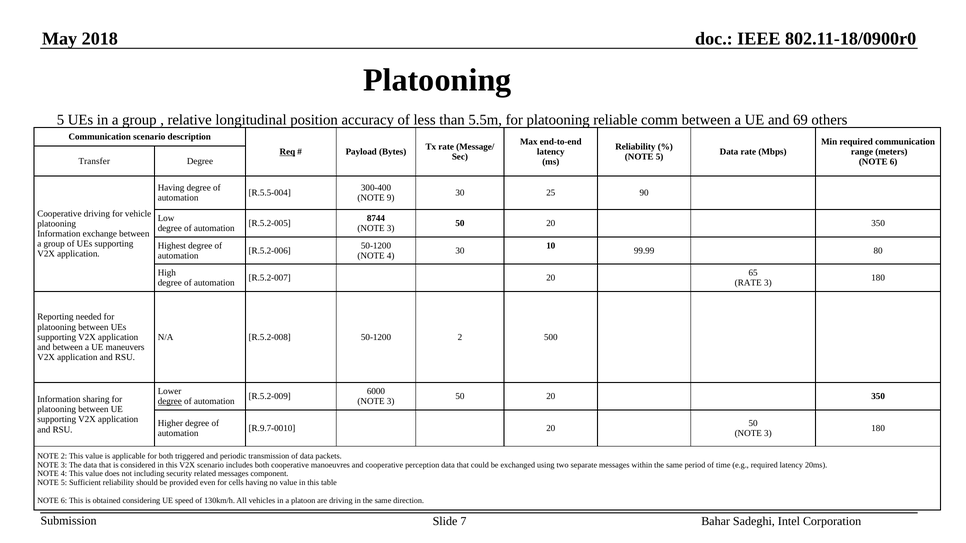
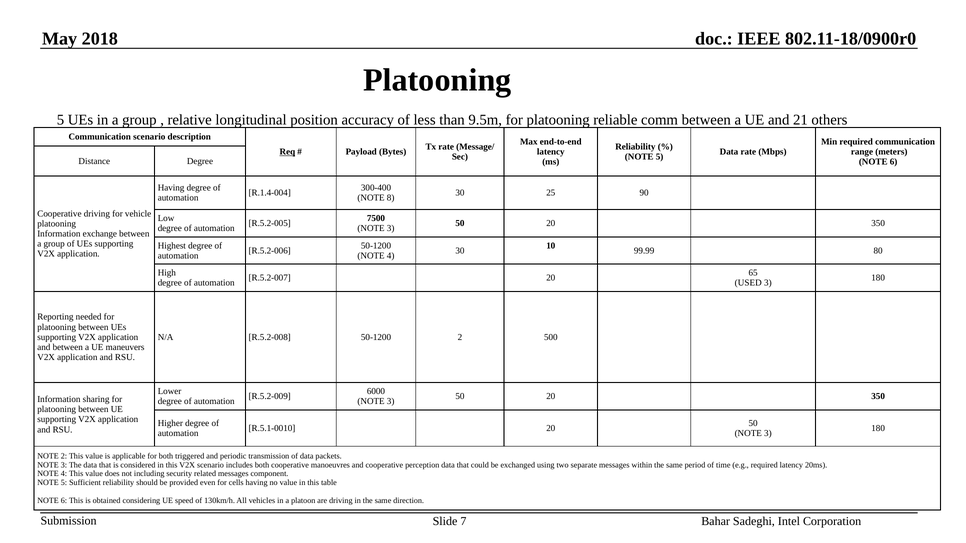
5.5m: 5.5m -> 9.5m (485, 120)
69: 69 -> 21 (800, 120)
Transfer: Transfer -> Distance (94, 161)
R.5.5-004: R.5.5-004 -> R.1.4-004 (270, 193)
9: 9 -> 8 (391, 198)
8744: 8744 -> 7500 (376, 218)
RATE: RATE -> USED (748, 283)
degree underline: present -> none (170, 402)
R.9.7-0010: R.9.7-0010 -> R.5.1-0010 (272, 428)
